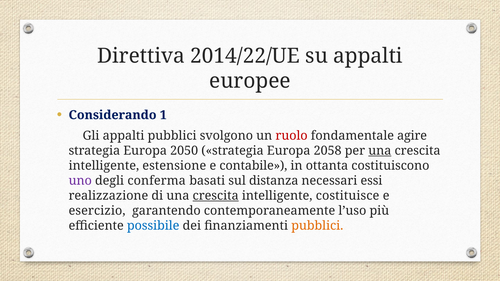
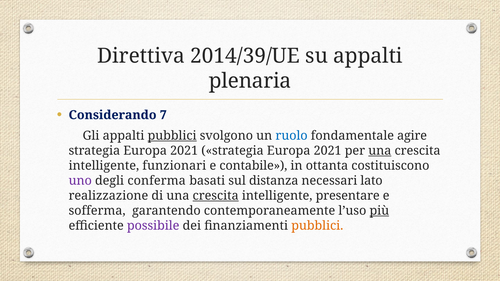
2014/22/UE: 2014/22/UE -> 2014/39/UE (245, 56)
europee: europee -> plenaria (250, 81)
1: 1 -> 7 (163, 115)
pubblici underline: none -> present (172, 136)
ruolo colour: red -> blue (292, 136)
2050: 2050 -> 2021 (184, 151)
2058: 2058 -> 2021 (328, 151)
estensione: estensione -> funzionari (174, 166)
essi: essi -> lato (372, 181)
costituisce: costituisce -> presentare (348, 196)
esercizio: esercizio -> sofferma (97, 211)
più underline: none -> present (379, 211)
possibile colour: blue -> purple (153, 226)
